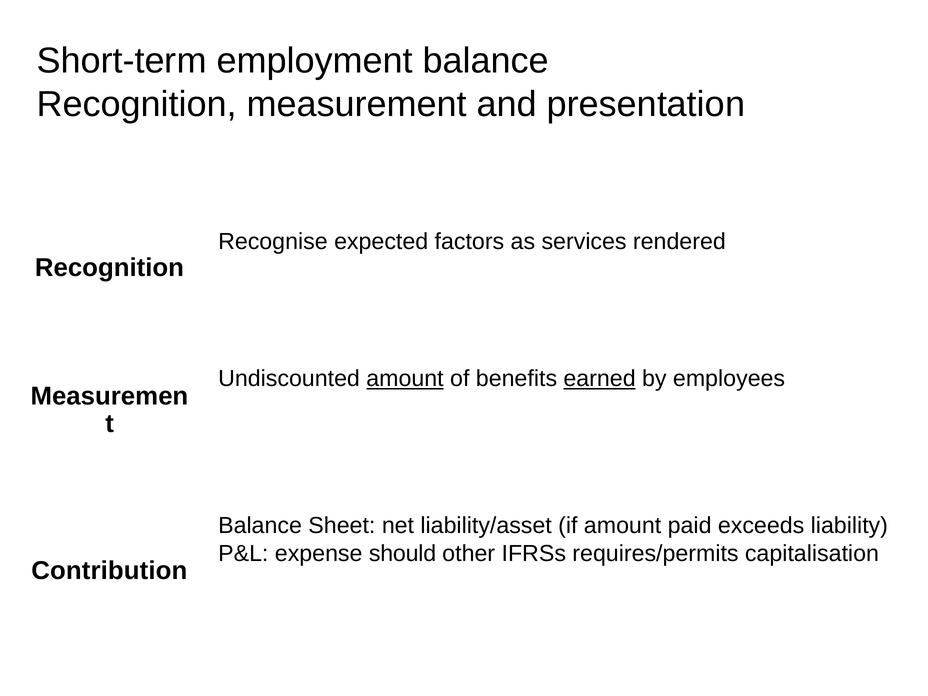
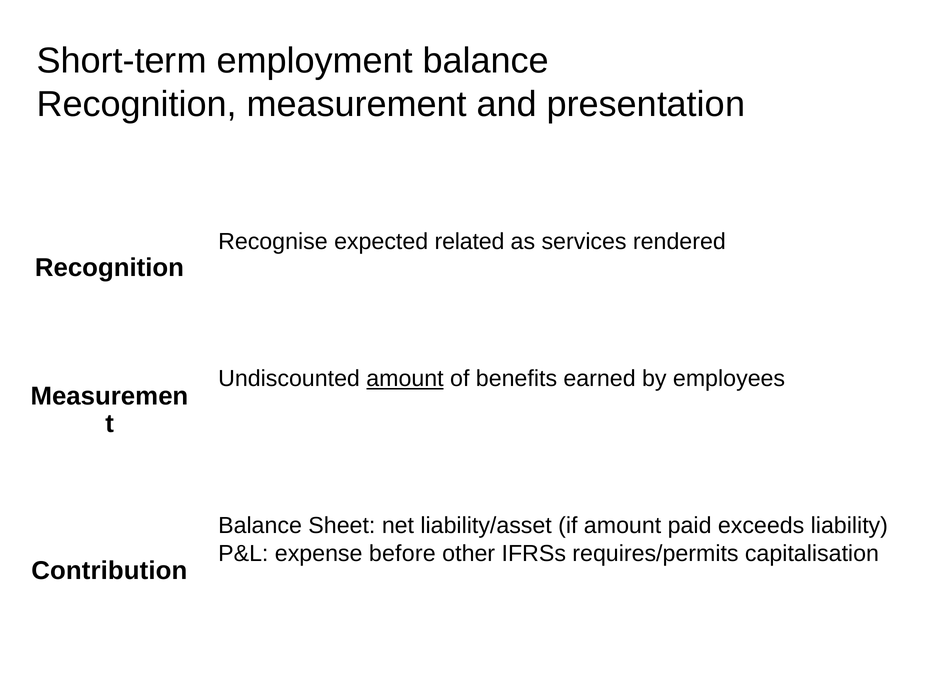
factors: factors -> related (469, 242)
earned underline: present -> none (600, 379)
should: should -> before (402, 553)
